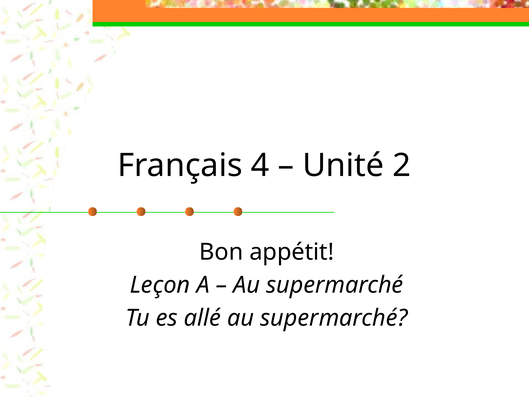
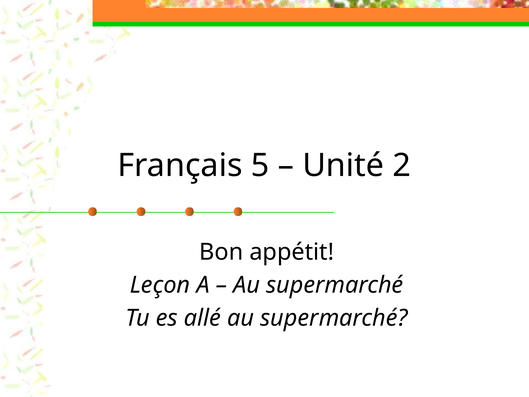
4: 4 -> 5 (260, 165)
